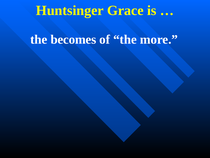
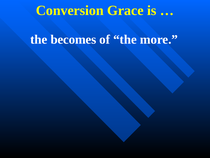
Huntsinger: Huntsinger -> Conversion (70, 10)
